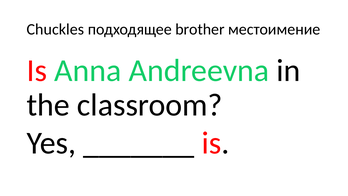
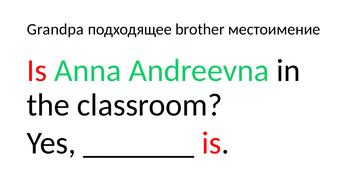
Chuckles: Chuckles -> Grandpa (55, 29)
